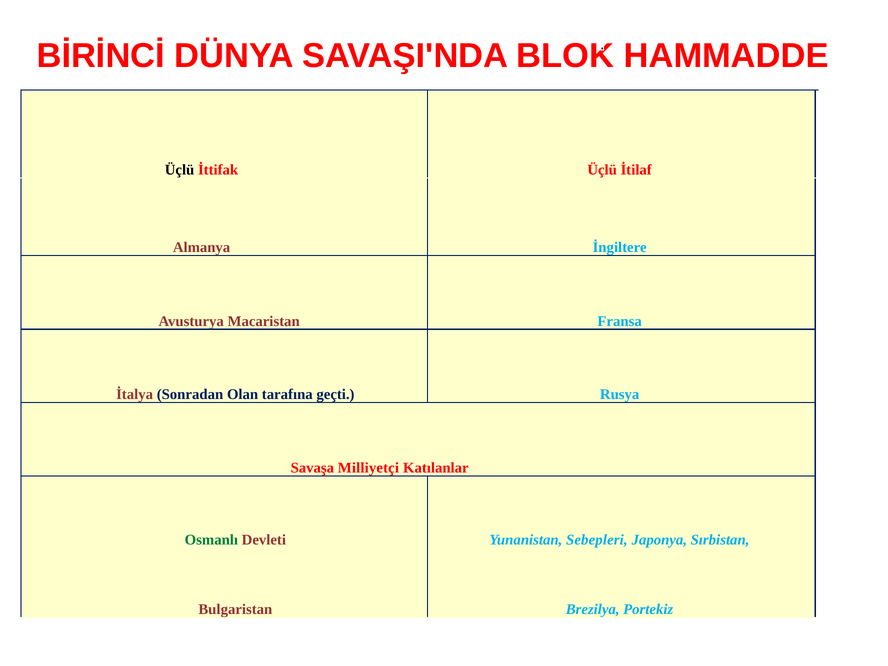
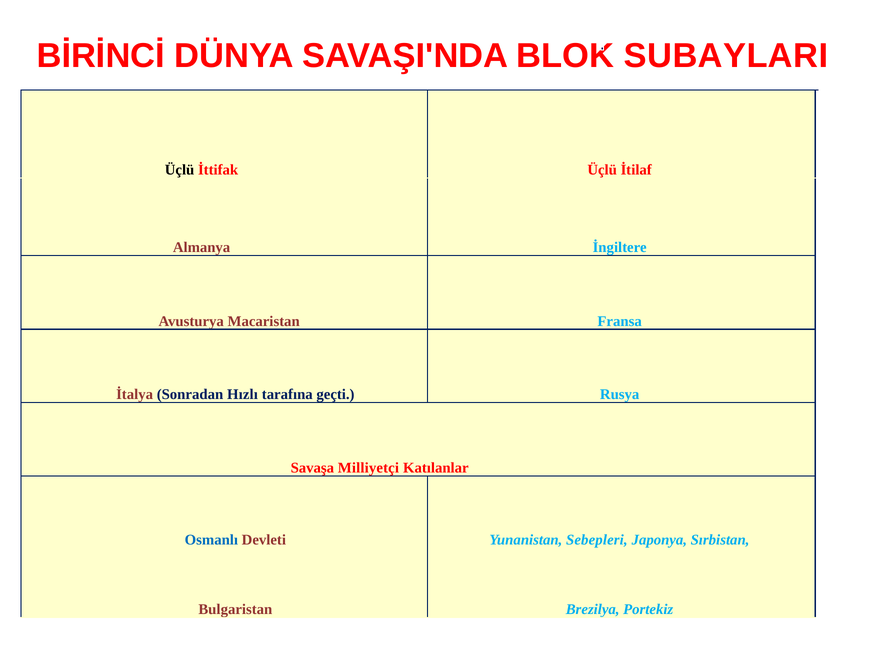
HAMMADDE: HAMMADDE -> SUBAYLARI (726, 56)
Olan: Olan -> Hızlı (242, 394)
Osmanlı colour: green -> blue (211, 540)
